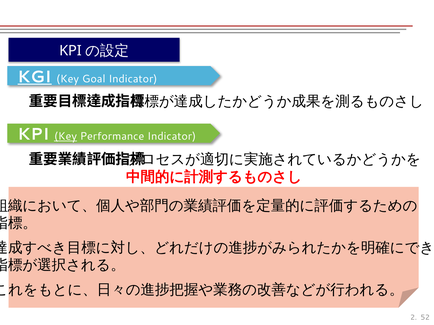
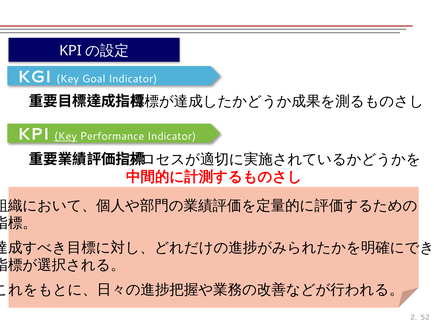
KGI underline: present -> none (35, 77)
